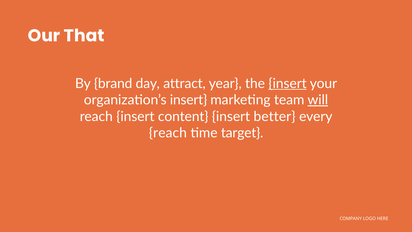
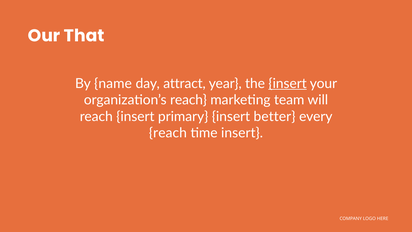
brand: brand -> name (113, 83)
organization’s insert: insert -> reach (189, 100)
will underline: present -> none (318, 100)
content: content -> primary (183, 116)
time target: target -> insert (242, 133)
